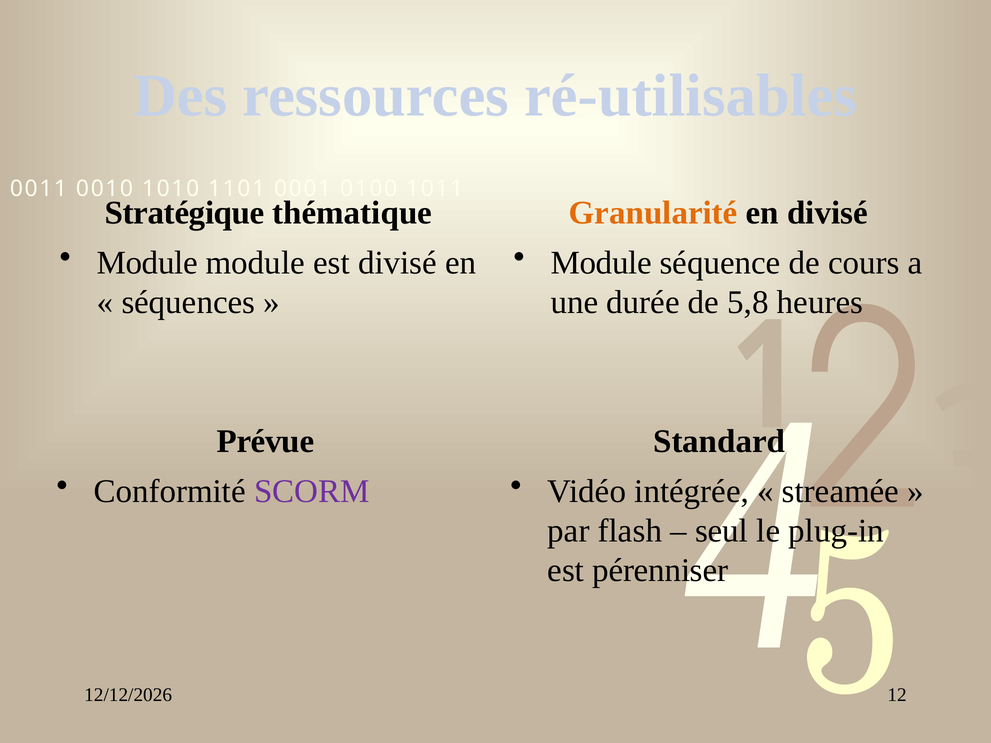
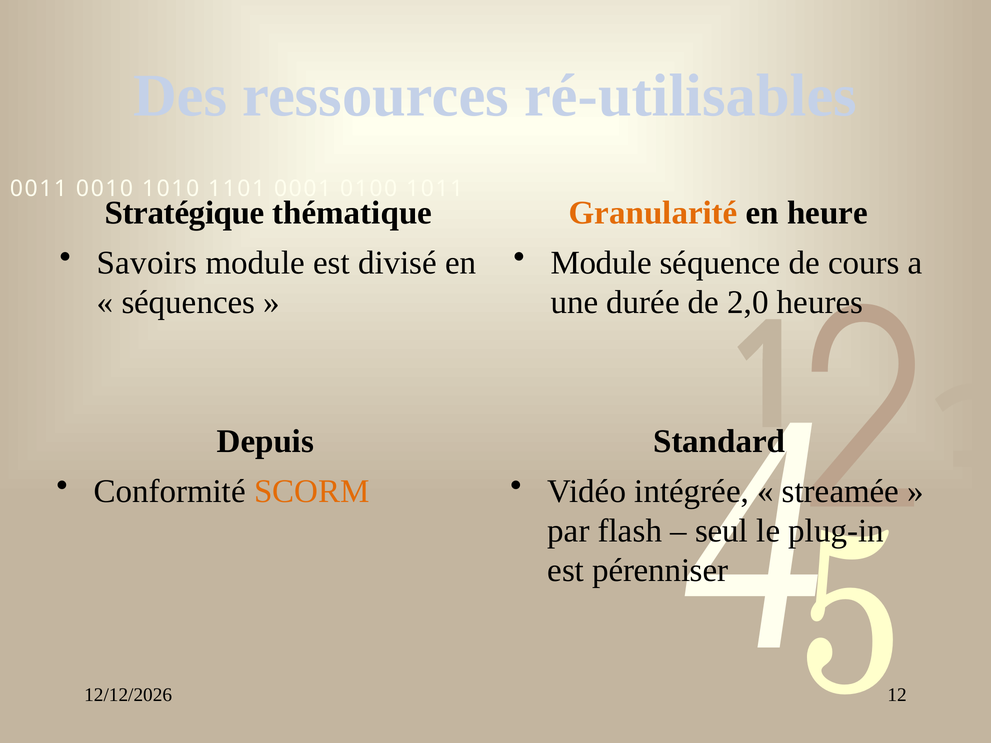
en divisé: divisé -> heure (827, 213)
Module: Module -> Savoirs (147, 263)
5,8: 5,8 -> 2,0 (748, 302)
Prévue: Prévue -> Depuis (265, 442)
SCORM colour: purple -> orange (312, 491)
